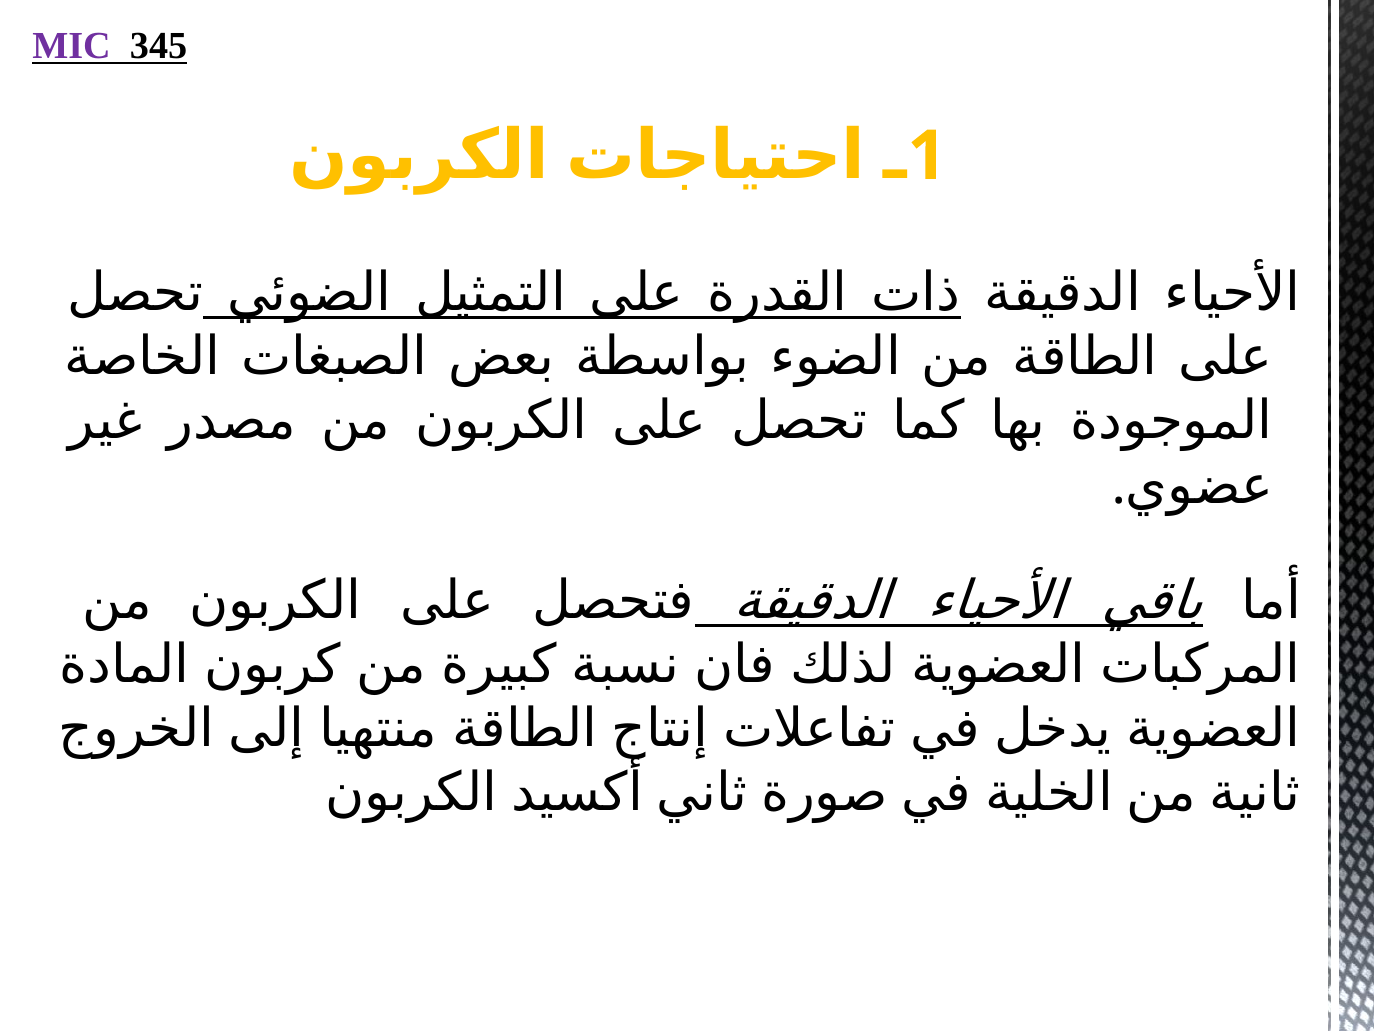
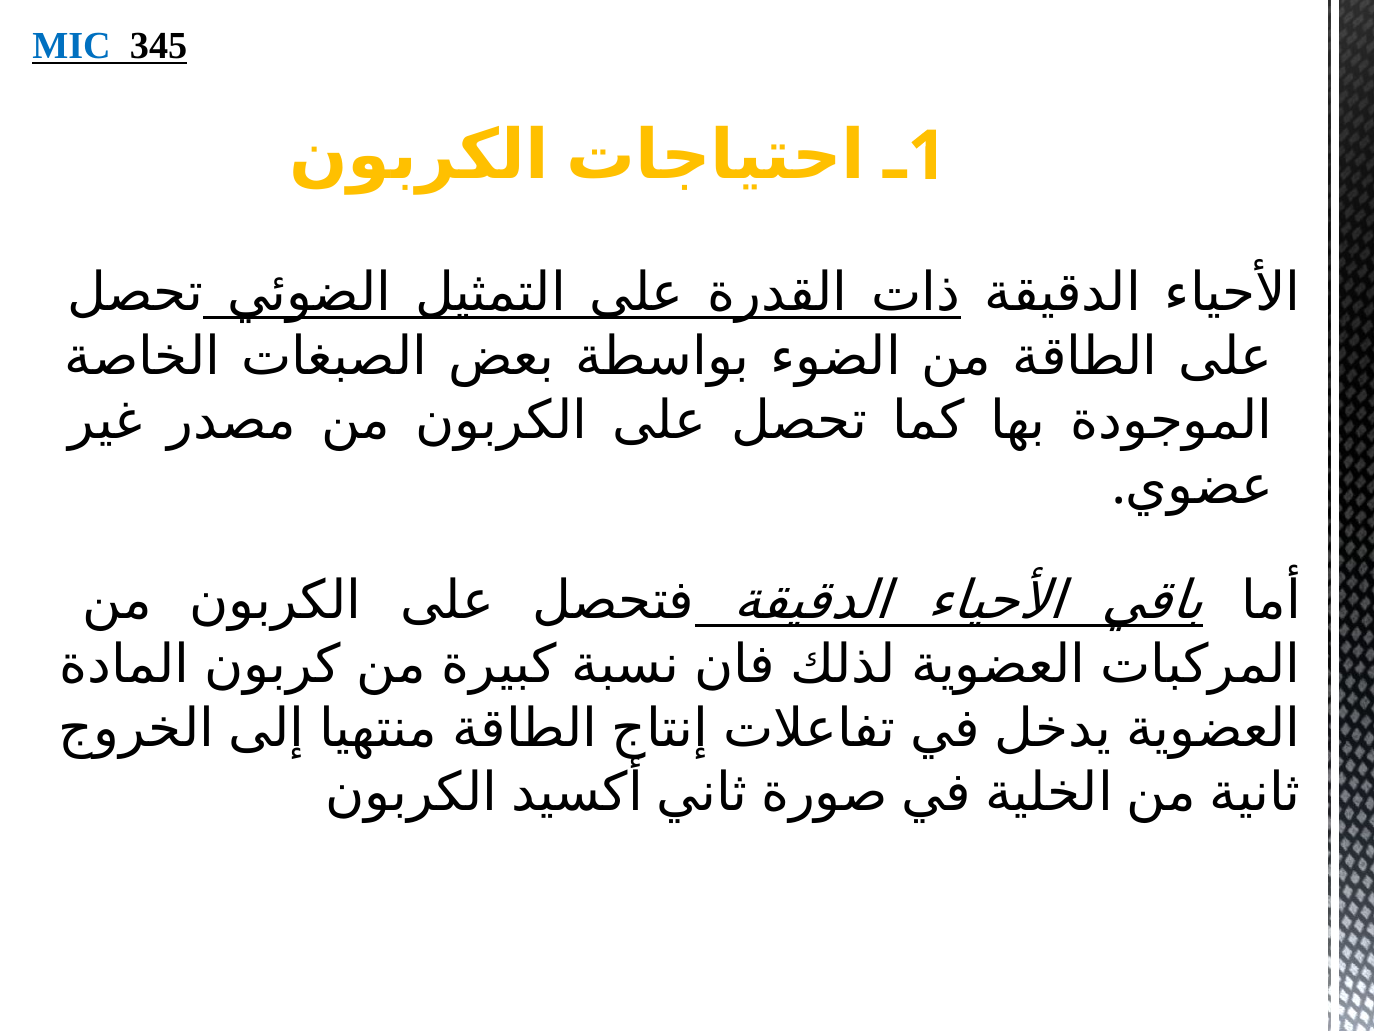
MIC colour: purple -> blue (72, 46)
